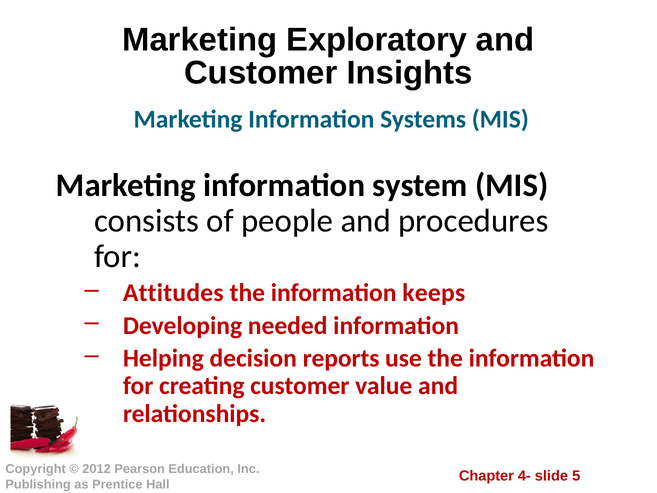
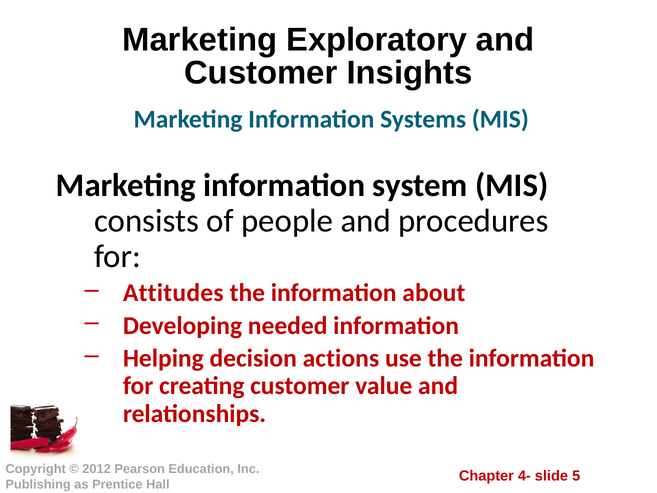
keeps: keeps -> about (434, 293)
reports: reports -> actions (341, 358)
